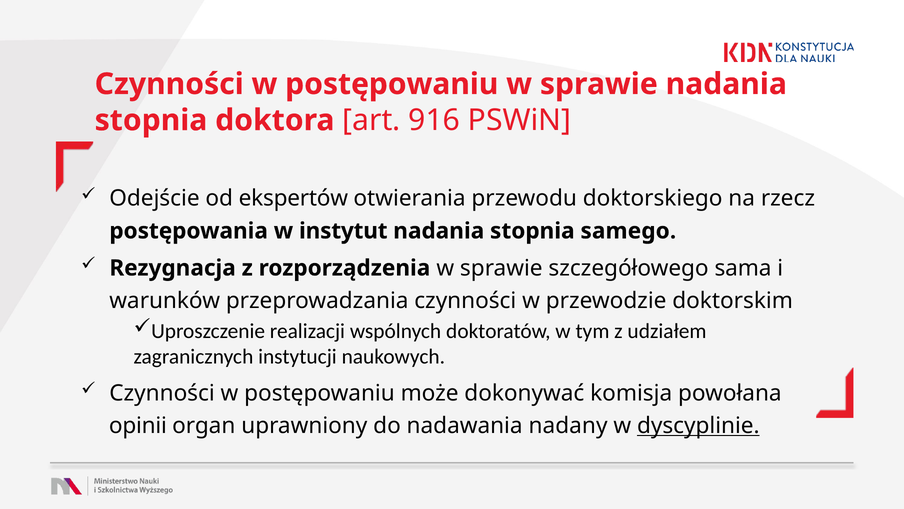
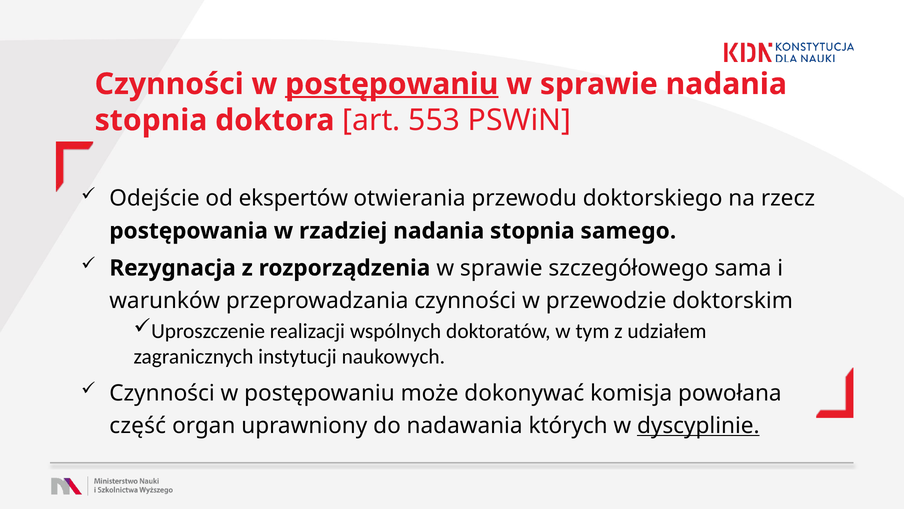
postępowaniu underline: none -> present (392, 84)
916: 916 -> 553 (434, 120)
instytut: instytut -> rzadziej (343, 231)
opinii: opinii -> część (138, 425)
nadany: nadany -> których (568, 425)
